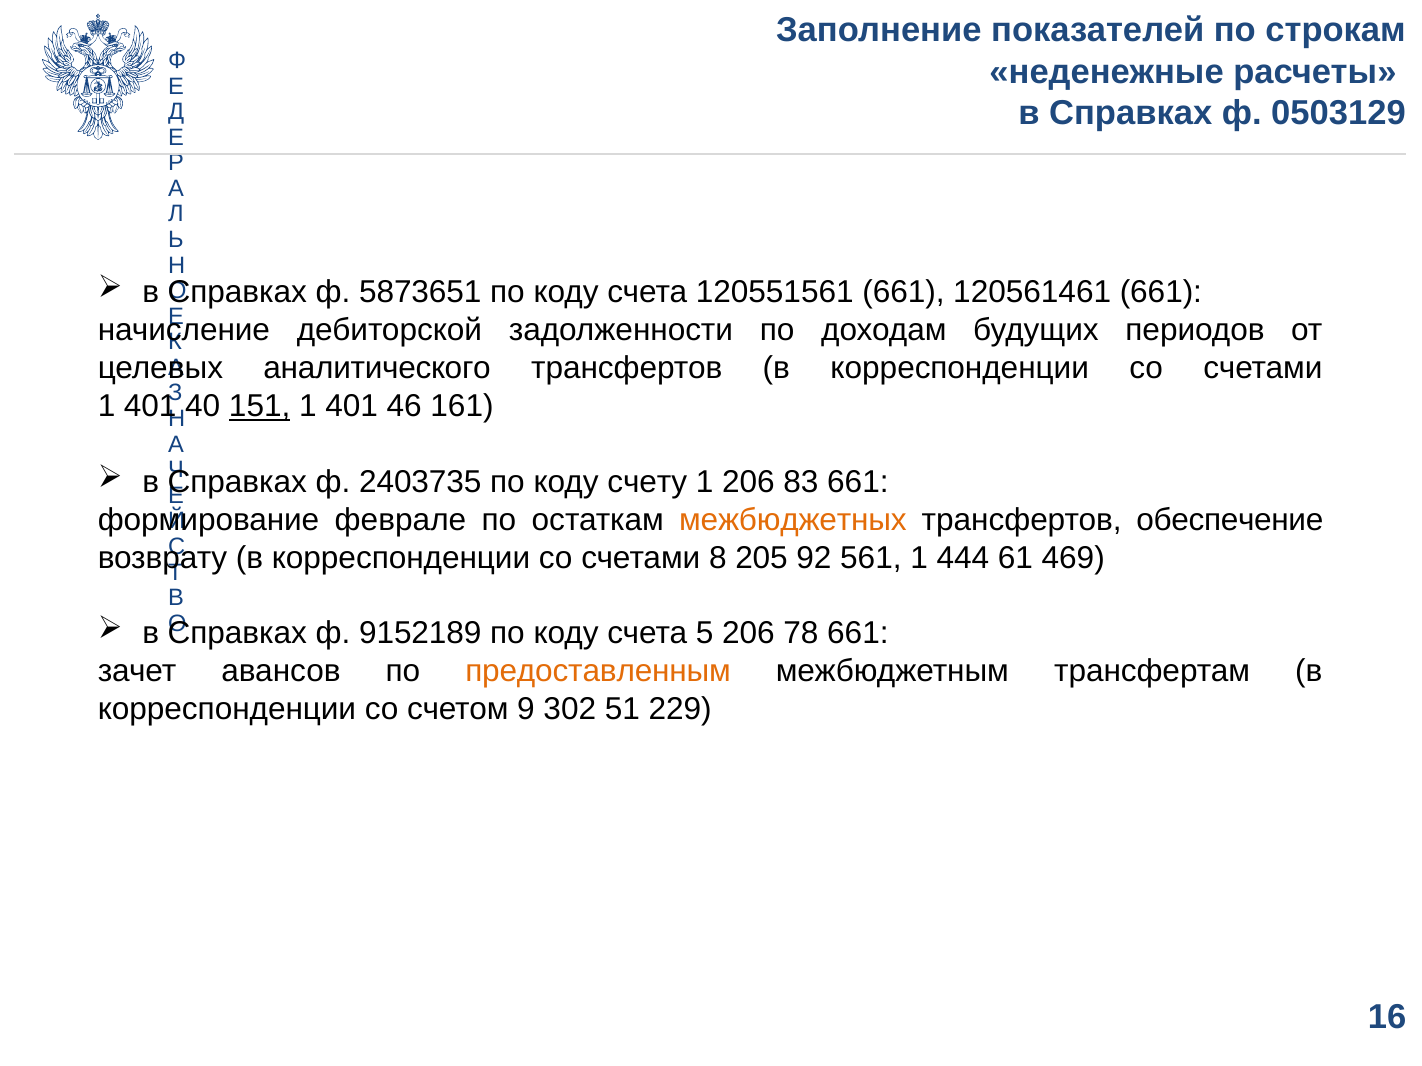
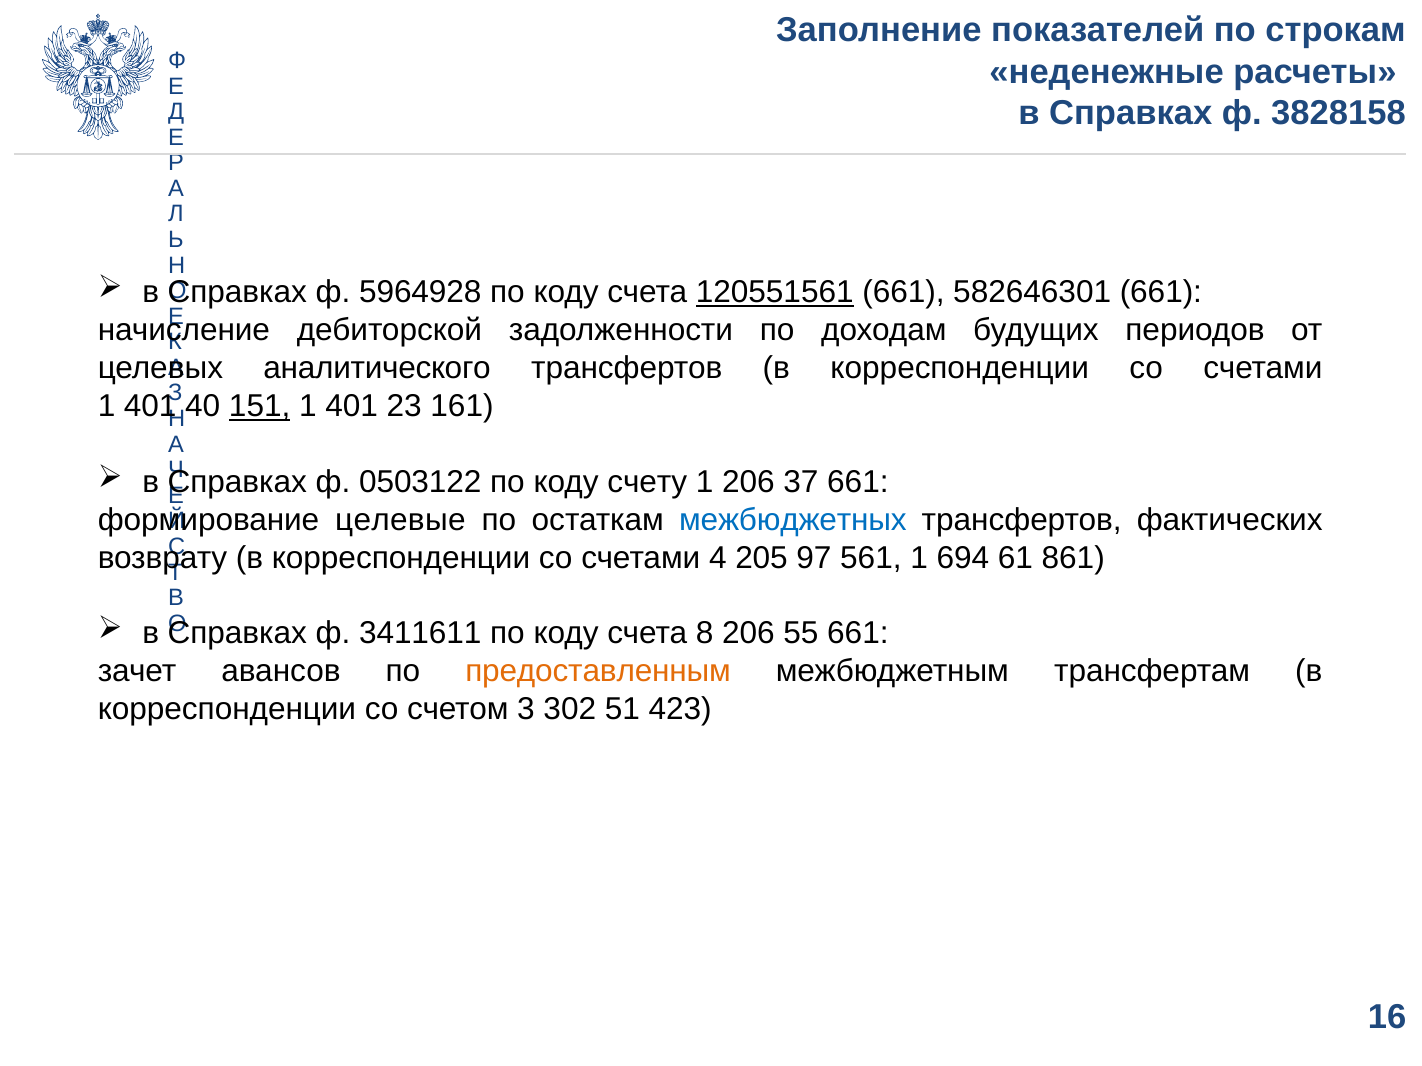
0503129: 0503129 -> 3828158 (1339, 113)
5873651: 5873651 -> 5964928 (420, 293)
120551561 underline: none -> present (775, 293)
120561461: 120561461 -> 582646301 (1032, 293)
46: 46 -> 23 (404, 406)
2403735: 2403735 -> 0503122 (420, 482)
83: 83 -> 37 (801, 482)
феврале: феврале -> целевые (400, 520)
межбюджетных colour: orange -> blue (793, 520)
обеспечение: обеспечение -> фактических (1230, 520)
8: 8 -> 4 (718, 558)
92: 92 -> 97 (814, 558)
444: 444 -> 694 (963, 558)
469: 469 -> 861 (1073, 558)
9152189: 9152189 -> 3411611 (420, 634)
5: 5 -> 8 (705, 634)
78: 78 -> 55 (801, 634)
9: 9 -> 3 (526, 709)
229: 229 -> 423 (680, 709)
